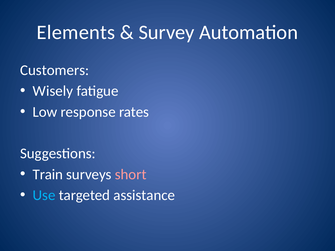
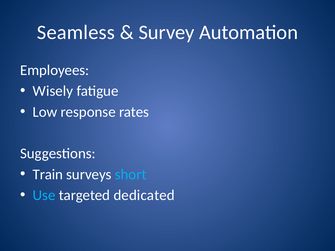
Elements: Elements -> Seamless (76, 32)
Customers: Customers -> Employees (55, 70)
short colour: pink -> light blue (131, 175)
assistance: assistance -> dedicated (144, 195)
